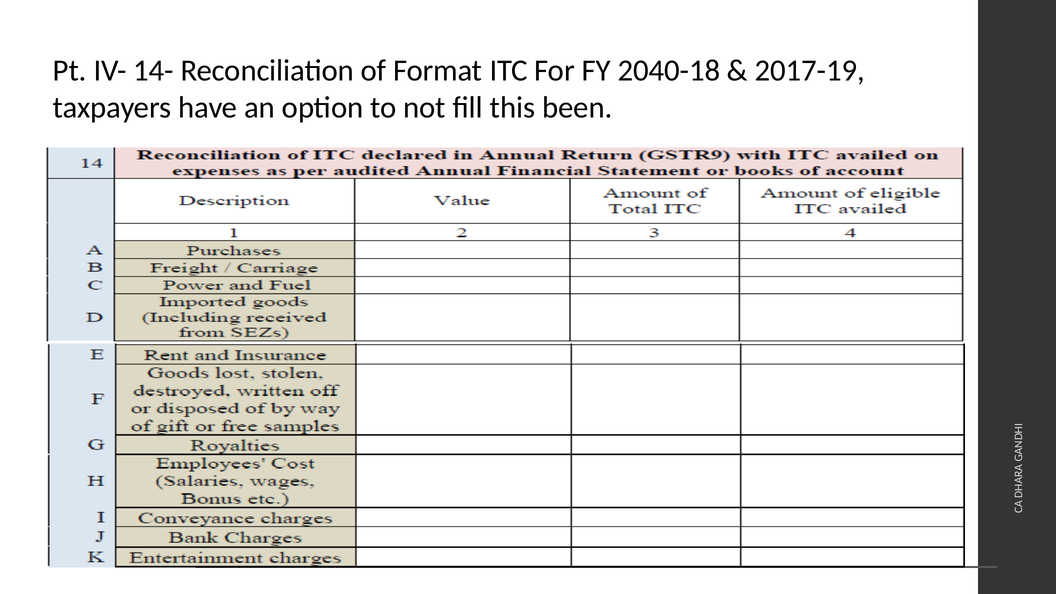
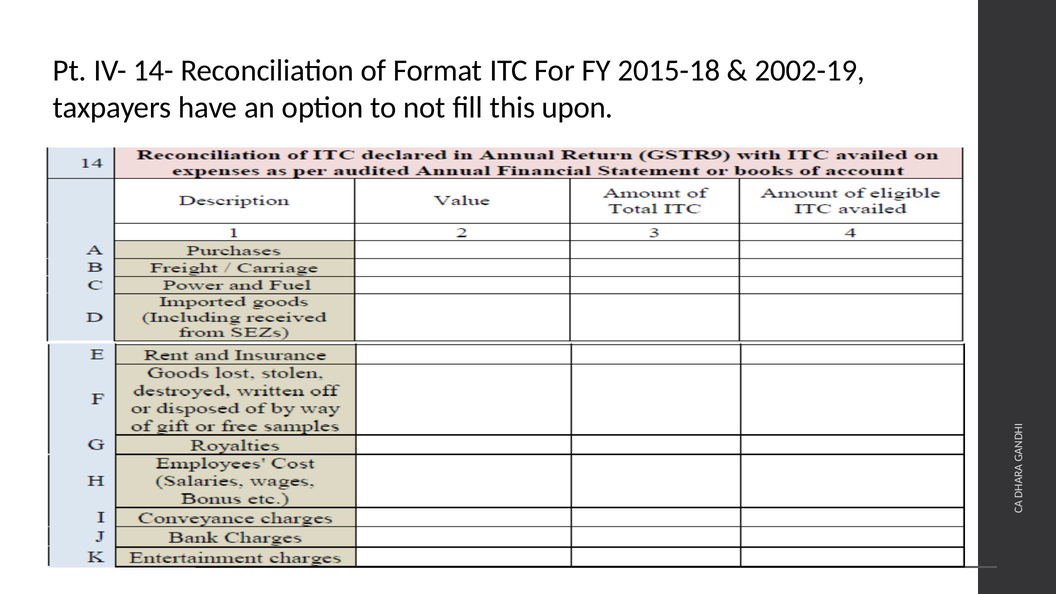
2040-18: 2040-18 -> 2015-18 (669, 70)
2017-19: 2017-19 -> 2002-19 (810, 70)
been: been -> upon (577, 107)
